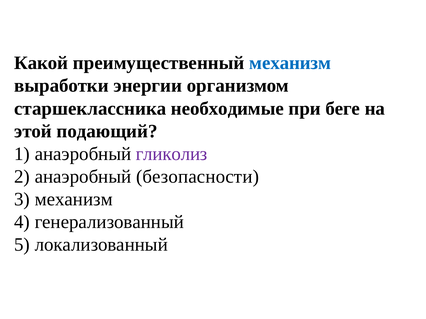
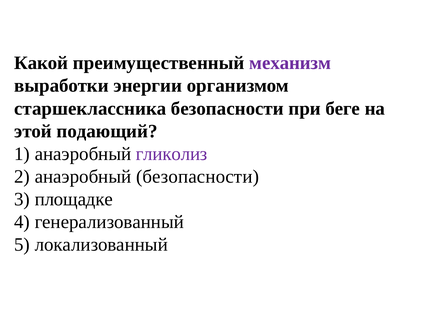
механизм colour: blue -> purple (290, 63)
старшеклассника необходимые: необходимые -> безопасности (227, 109)
3 механизм: механизм -> площадке (74, 200)
